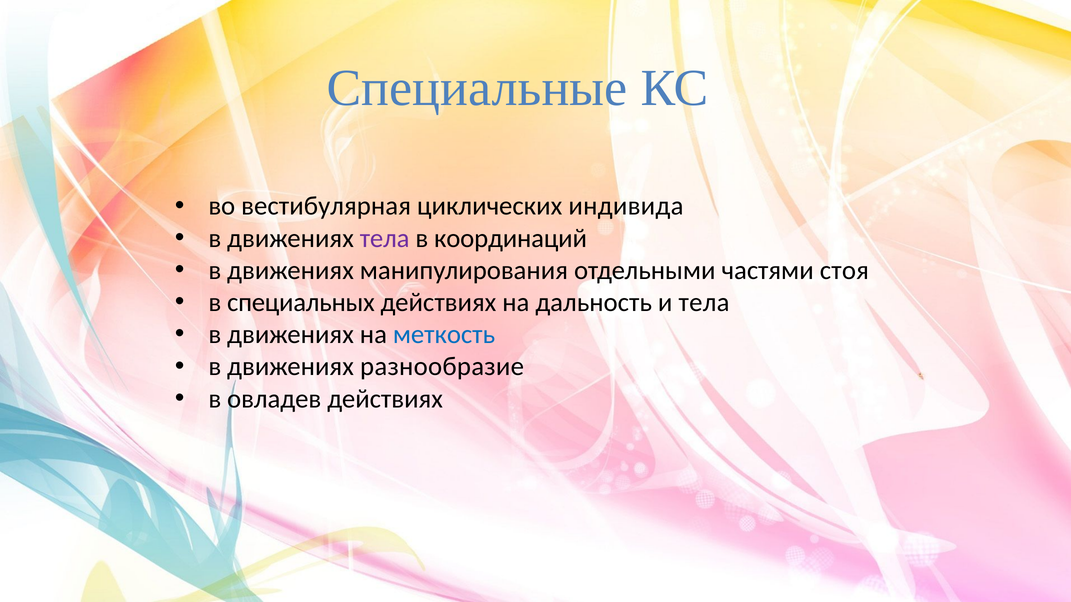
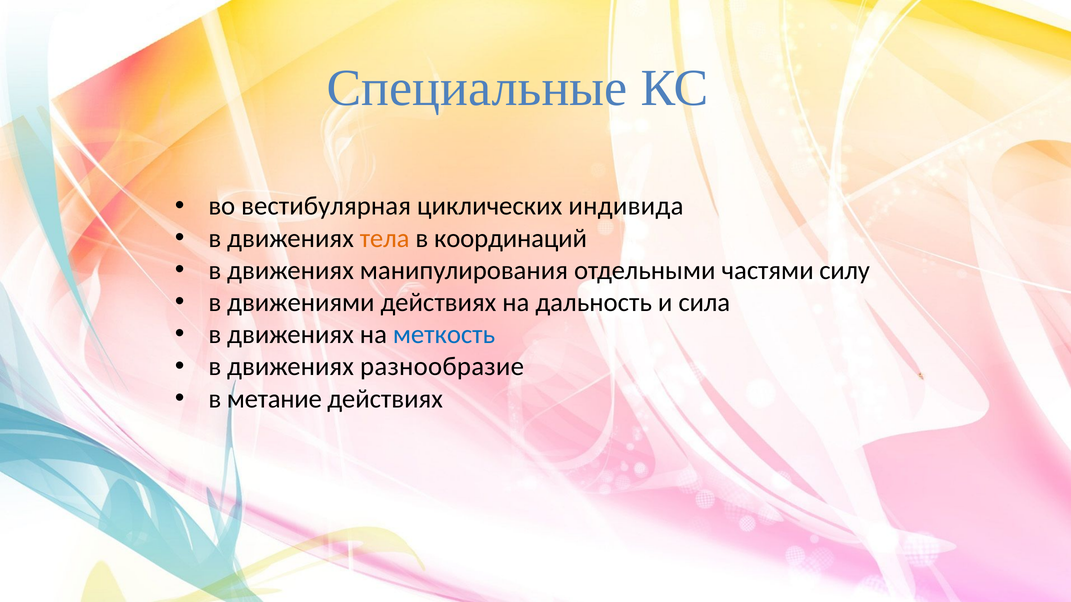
тела colour: purple -> orange (385, 238)
стоя: стоя -> силу (845, 271)
специальных: специальных -> движениями (301, 303)
и тела: тела -> сила (704, 303)
овладев: овладев -> метание (274, 399)
